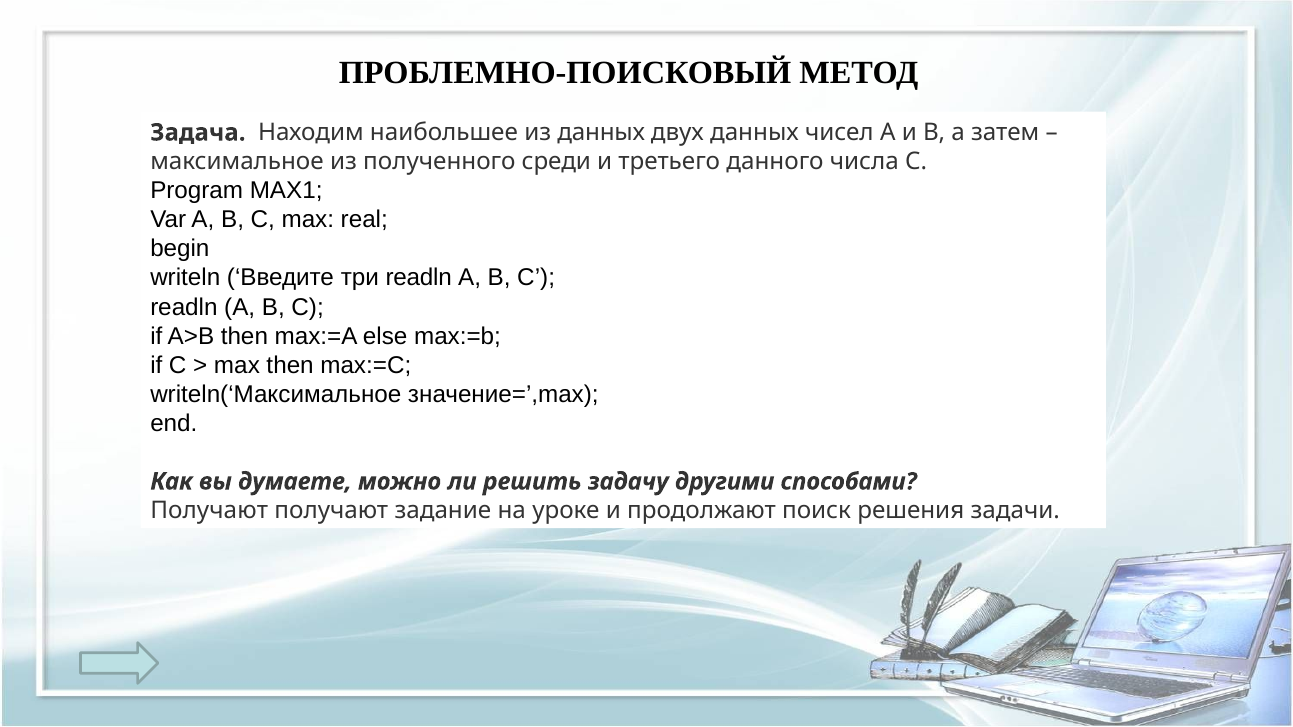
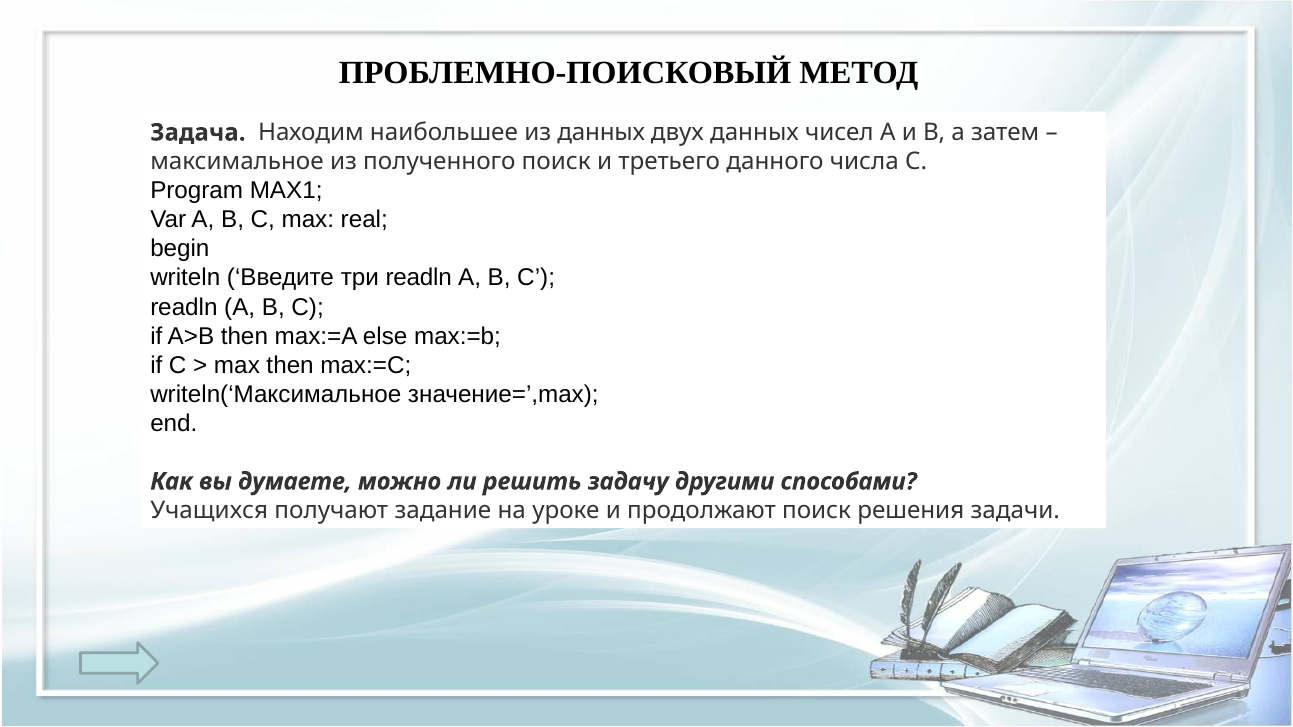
полученного среди: среди -> поиск (556, 162)
Получают: Получают -> Учащихся (209, 511)
